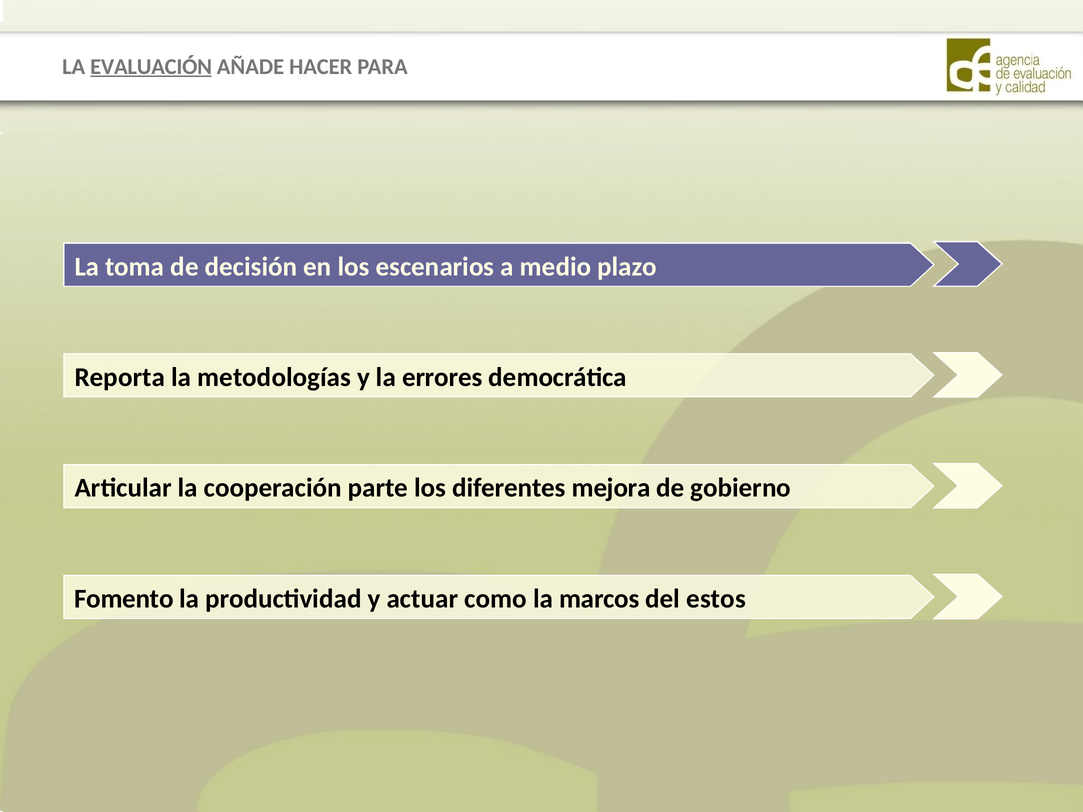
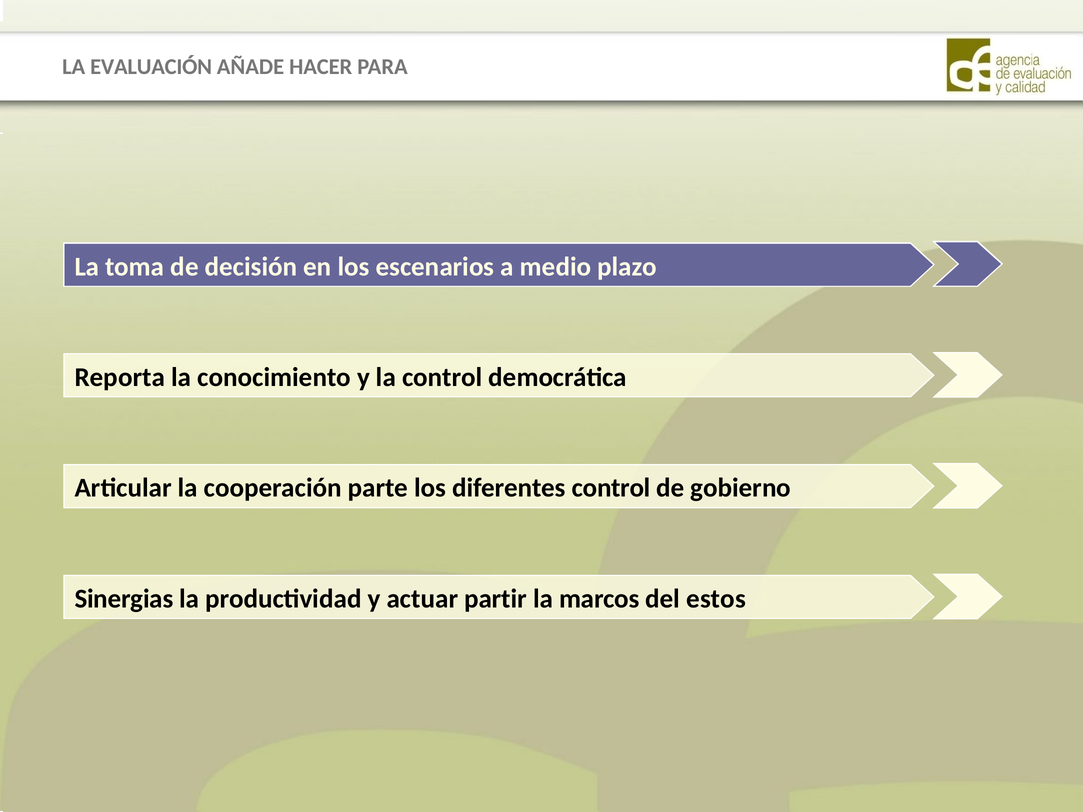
EVALUACIÓN underline: present -> none (151, 67)
metodologías: metodologías -> conocimiento (274, 377)
la errores: errores -> control (442, 377)
diferentes mejora: mejora -> control (611, 488)
Fomento: Fomento -> Sinergias (124, 599)
como: como -> partir (496, 599)
